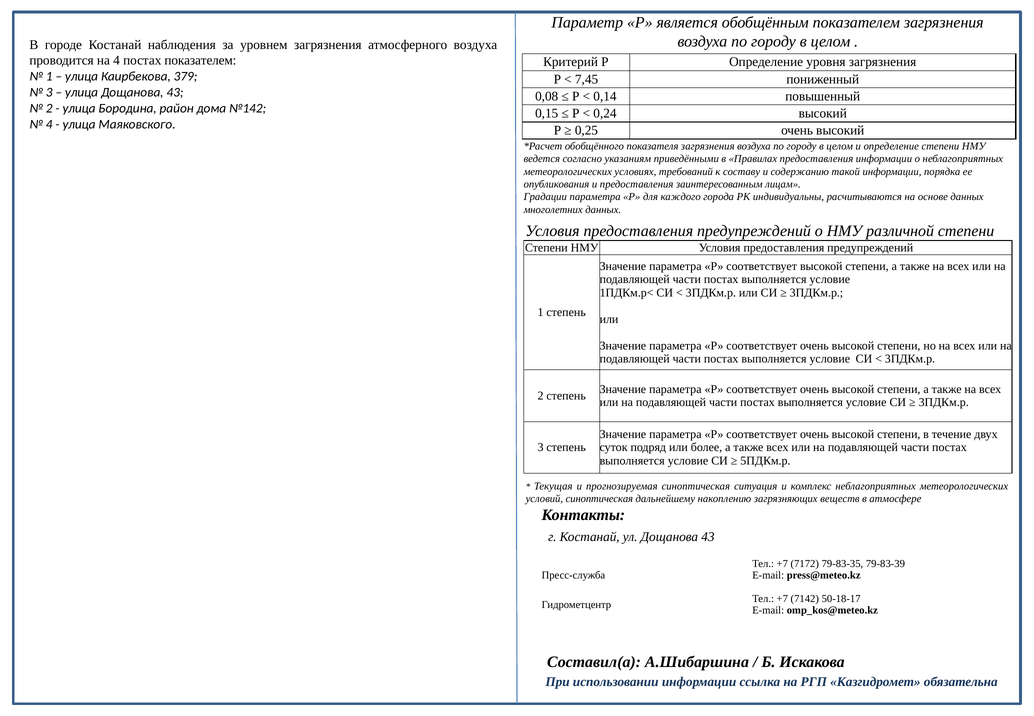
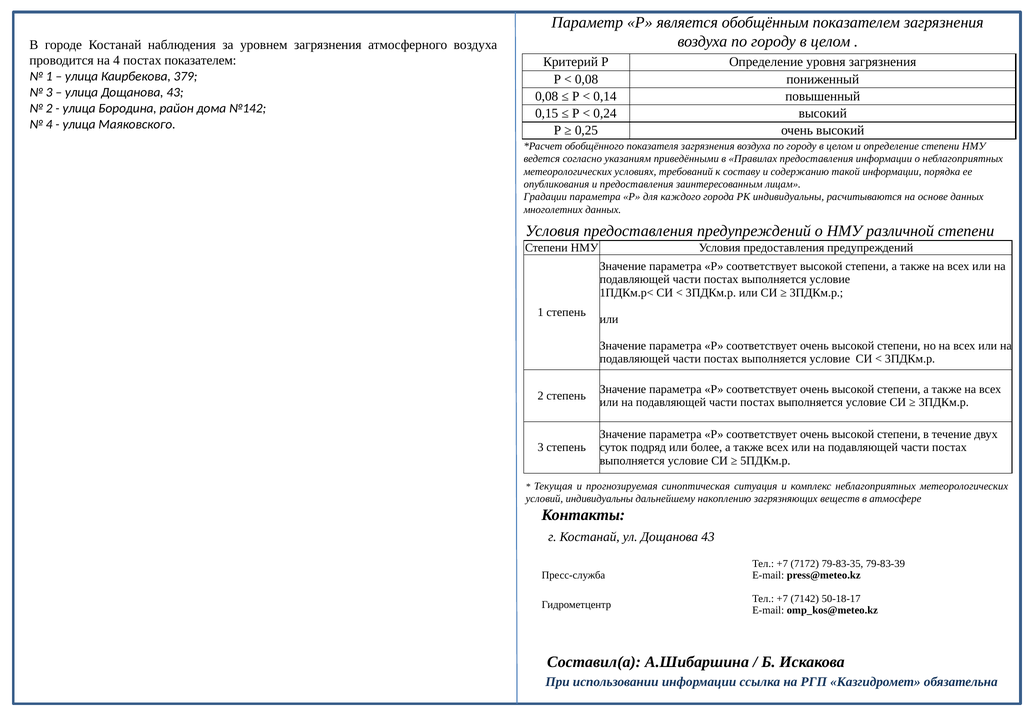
7,45: 7,45 -> 0,08 (587, 79)
условий синоптическая: синоптическая -> индивидуальны (599, 499)
